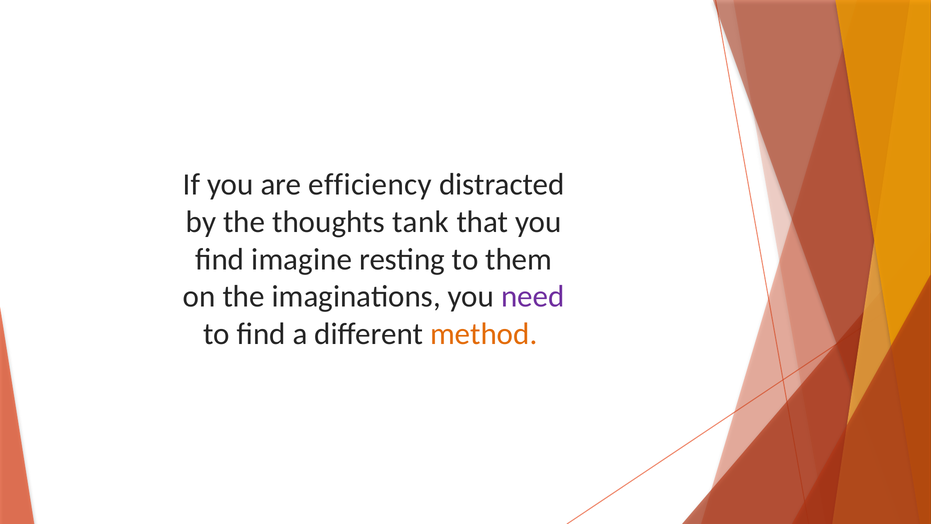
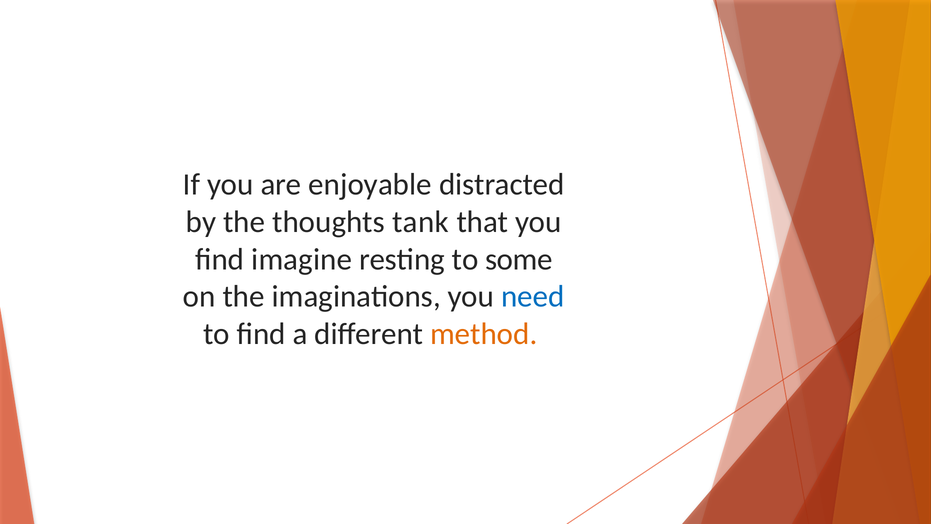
efficiency: efficiency -> enjoyable (370, 185)
them: them -> some (519, 259)
need colour: purple -> blue (533, 296)
